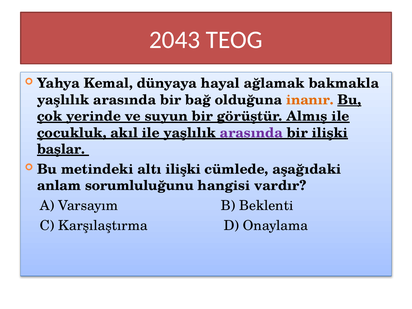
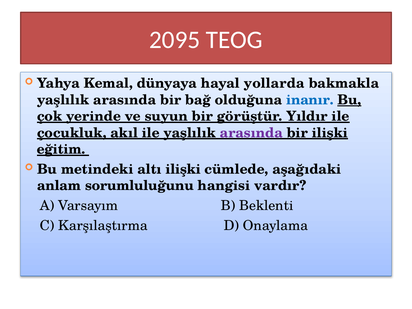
2043: 2043 -> 2095 (175, 40)
ağlamak: ağlamak -> yollarda (274, 83)
inanır colour: orange -> blue (310, 100)
Almış: Almış -> Yıldır (307, 116)
başlar: başlar -> eğitim (61, 149)
